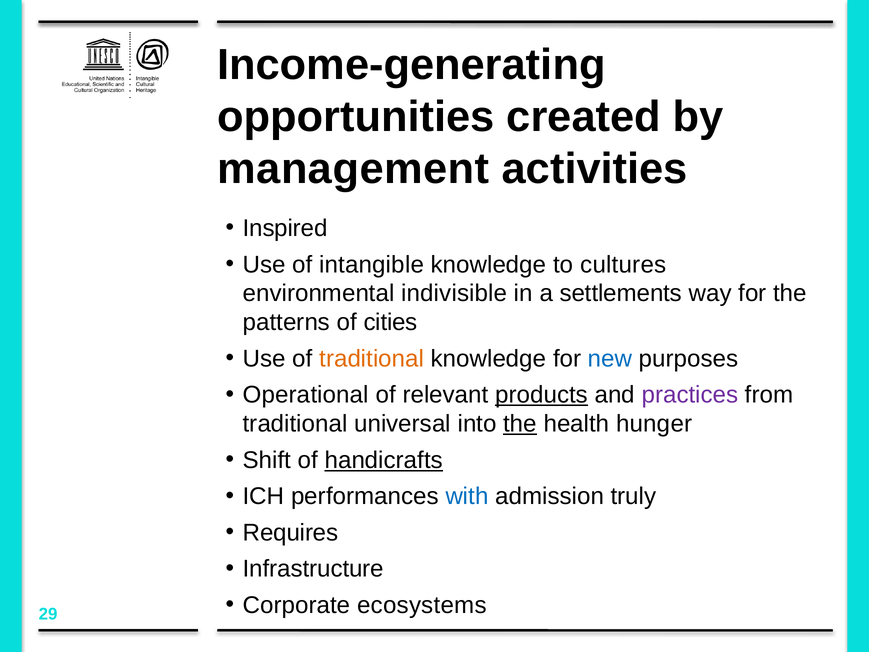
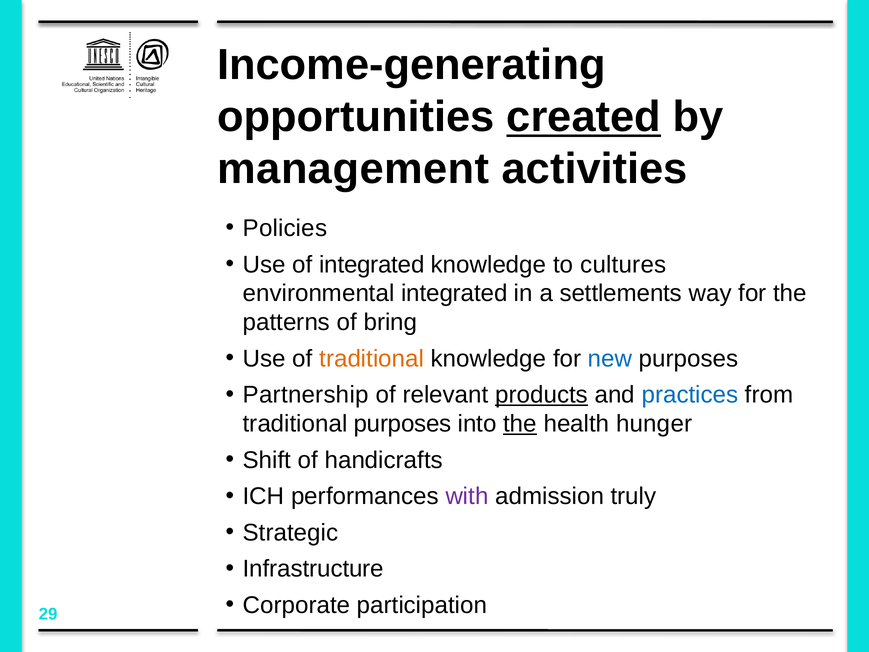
created underline: none -> present (584, 117)
Inspired: Inspired -> Policies (285, 228)
of intangible: intangible -> integrated (372, 264)
environmental indivisible: indivisible -> integrated (454, 293)
cities: cities -> bring (390, 322)
Operational: Operational -> Partnership (306, 395)
practices colour: purple -> blue (690, 395)
traditional universal: universal -> purposes (403, 424)
handicrafts underline: present -> none (384, 460)
with colour: blue -> purple (467, 496)
Requires: Requires -> Strategic (290, 533)
ecosystems: ecosystems -> participation (422, 605)
